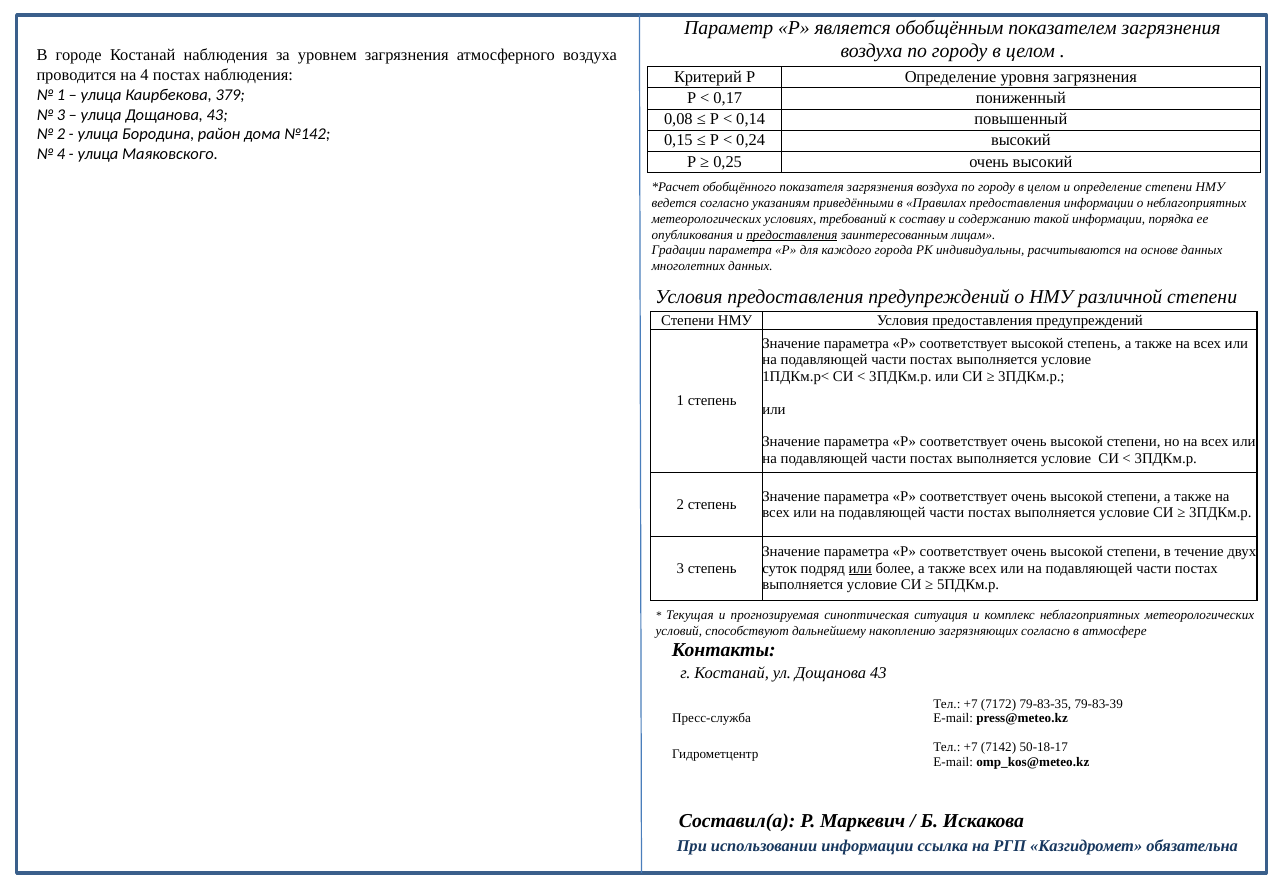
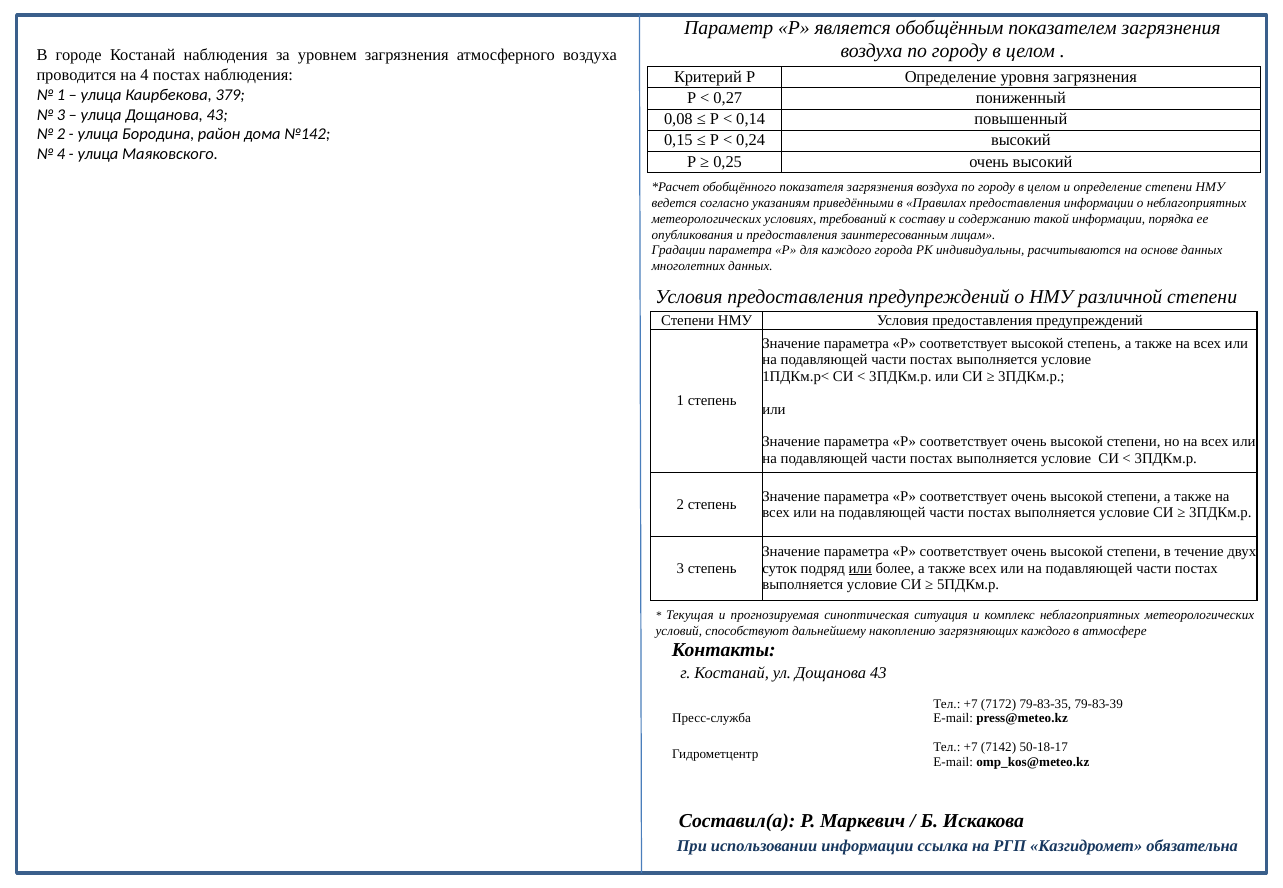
0,17: 0,17 -> 0,27 (728, 98)
предоставления underline: present -> none (792, 235)
загрязняющих согласно: согласно -> каждого (1046, 631)
